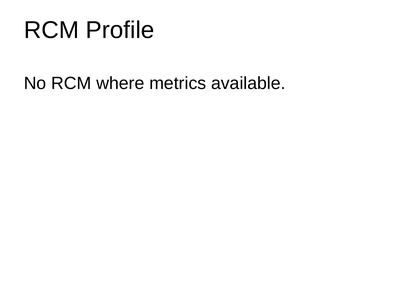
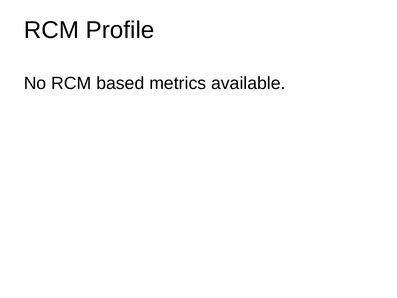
where: where -> based (120, 83)
